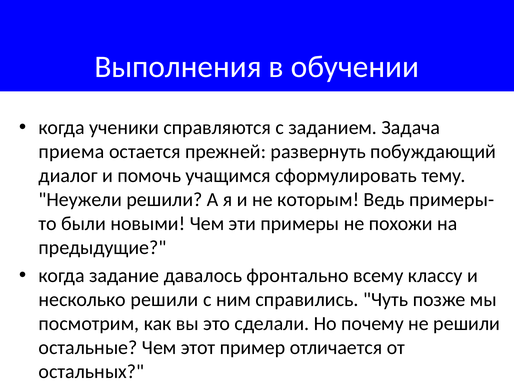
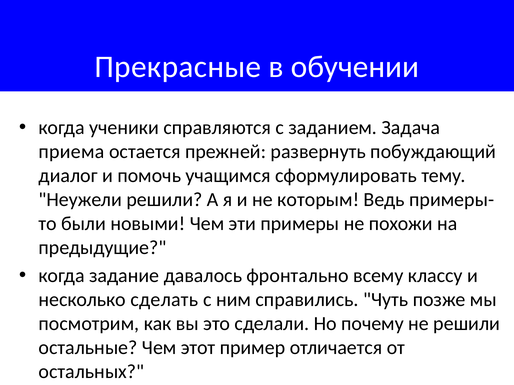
Выполнения: Выполнения -> Прекрасные (178, 67)
несколько решили: решили -> сделать (164, 300)
